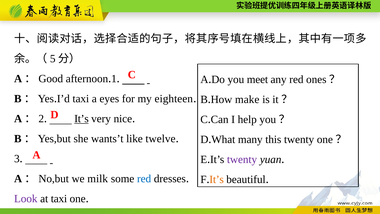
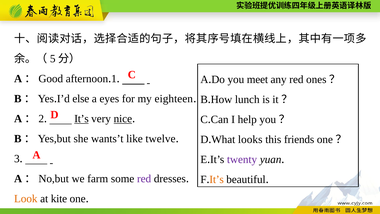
taxi: taxi -> else (81, 99)
make: make -> lunch (247, 99)
nice underline: none -> present (123, 119)
many: many -> looks (250, 139)
this twenty: twenty -> friends (299, 139)
milk: milk -> farm (98, 179)
red colour: blue -> purple (144, 179)
Look colour: purple -> orange (26, 198)
at taxi: taxi -> kite (59, 198)
